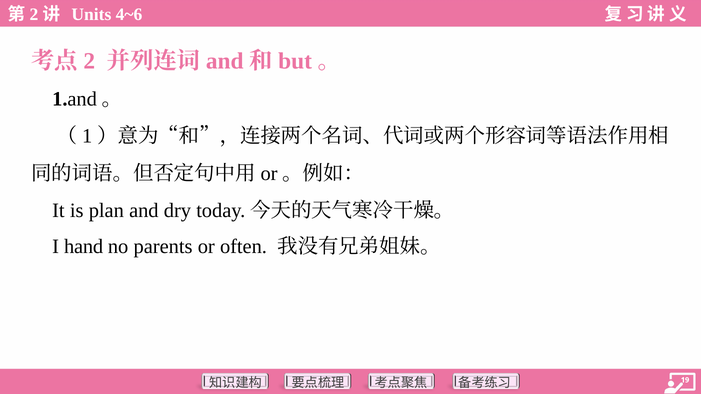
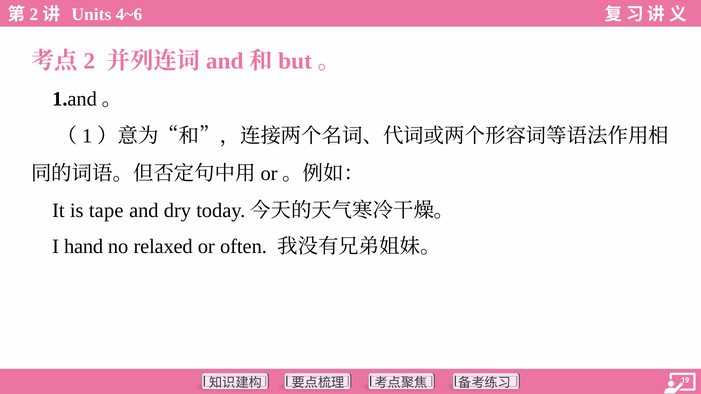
plan: plan -> tape (106, 211)
parents: parents -> relaxed (163, 247)
